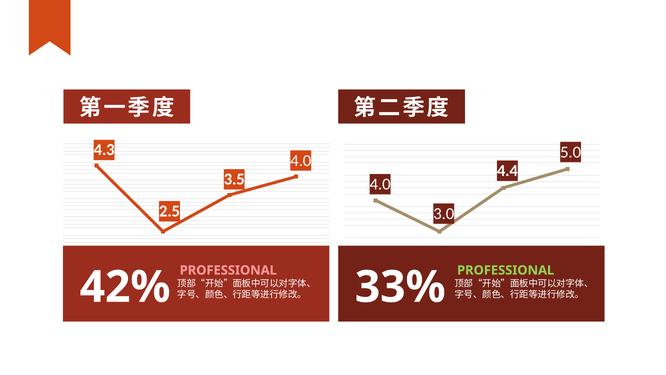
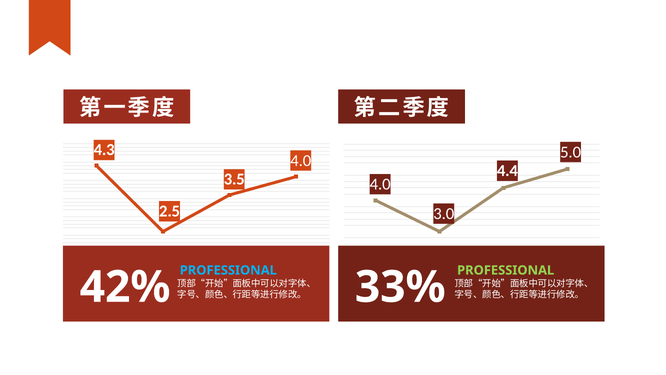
PROFESSIONAL colour: pink -> light blue (228, 270)
